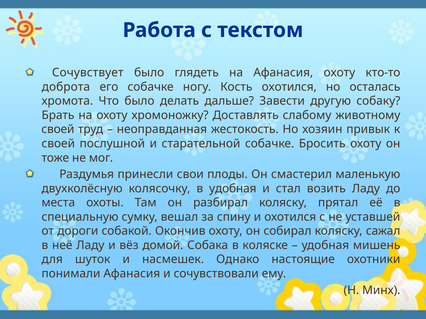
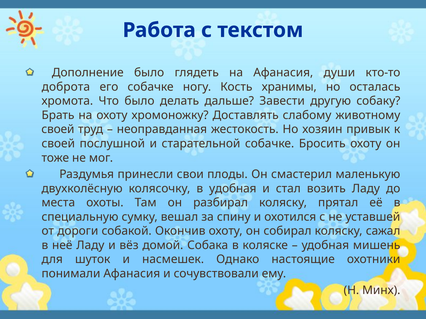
Сочувствует: Сочувствует -> Дополнение (88, 73)
Афанасия охоту: охоту -> души (339, 73)
Кость охотился: охотился -> хранимы (289, 87)
